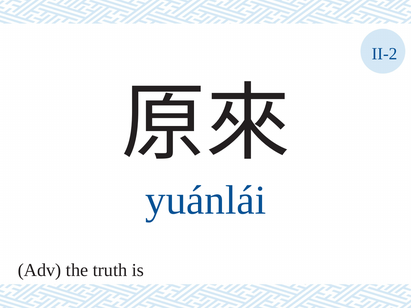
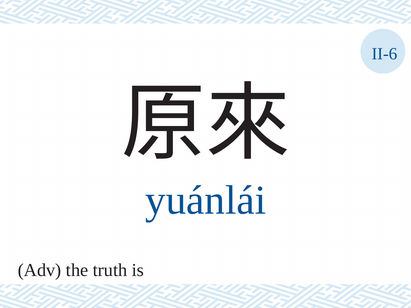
II-2: II-2 -> II-6 (384, 54)
